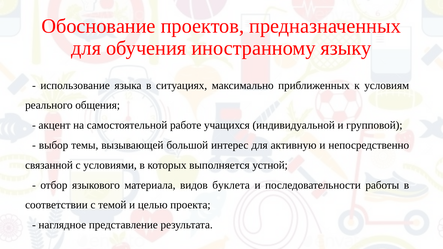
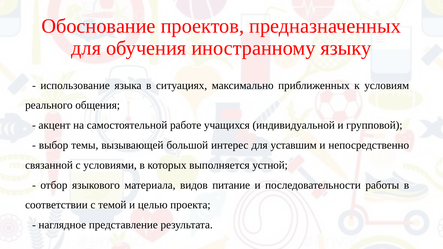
активную: активную -> уставшим (294, 145)
буклета: буклета -> питание (231, 185)
